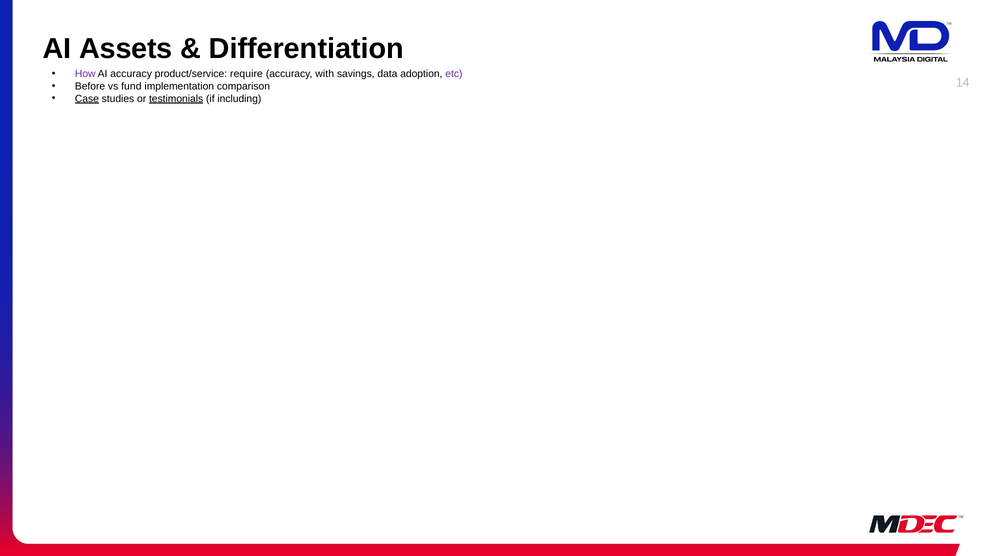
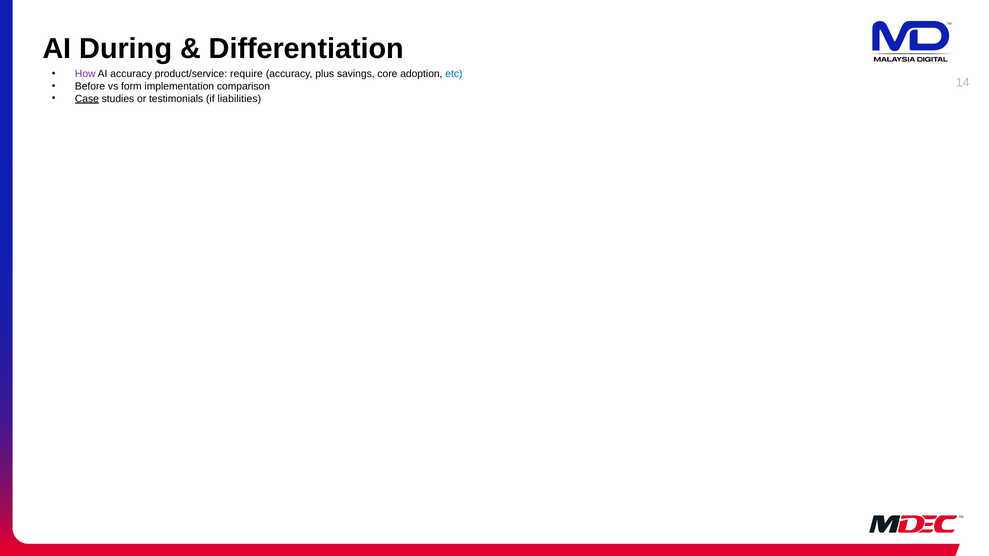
Assets: Assets -> During (126, 49)
with: with -> plus (325, 74)
data: data -> core (387, 74)
etc colour: purple -> blue (454, 74)
fund: fund -> form (131, 86)
testimonials underline: present -> none (176, 99)
including: including -> liabilities (239, 99)
